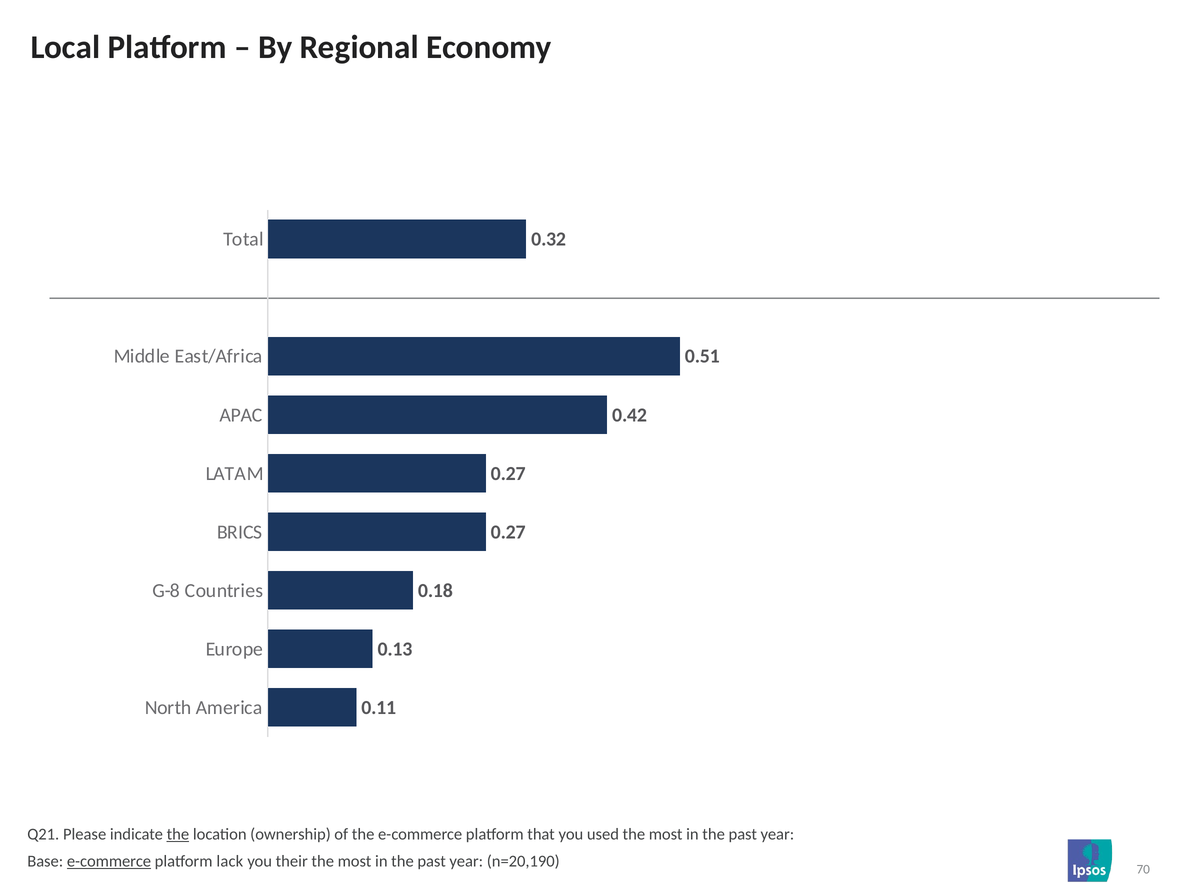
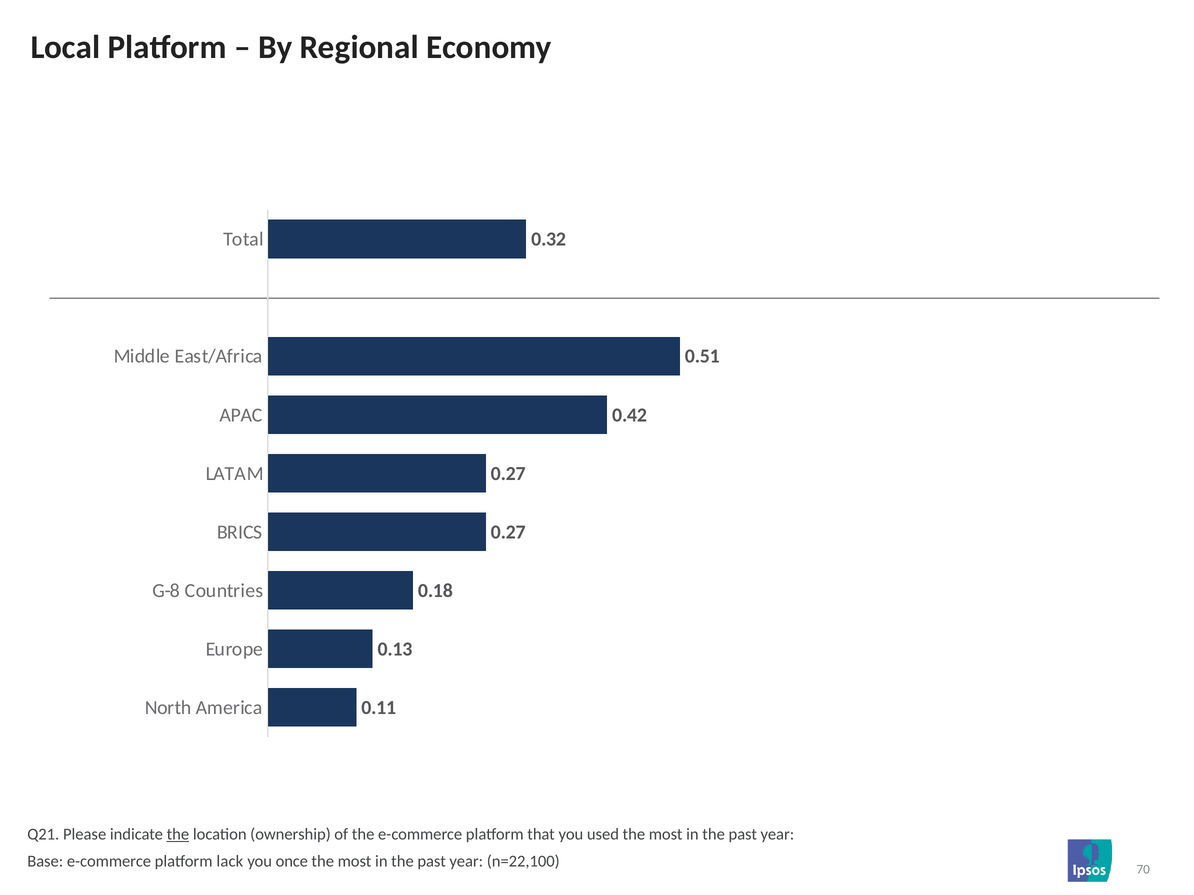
e-commerce underline: present -> none (109, 862)
their: their -> once (292, 862)
n=20,190: n=20,190 -> n=22,100 (523, 862)
